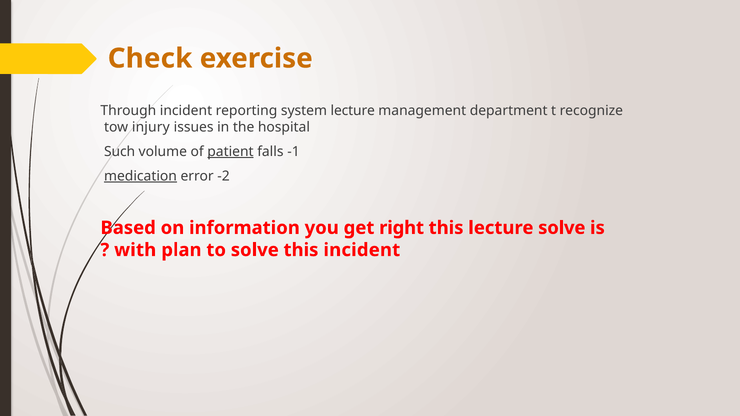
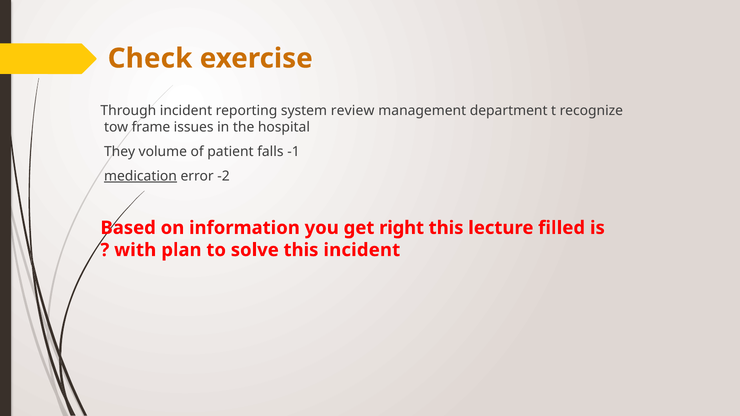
system lecture: lecture -> review (353, 111)
injury: injury -> frame (151, 127)
Such: Such -> They (120, 152)
patient underline: present -> none (230, 152)
lecture solve: solve -> filled (562, 228)
